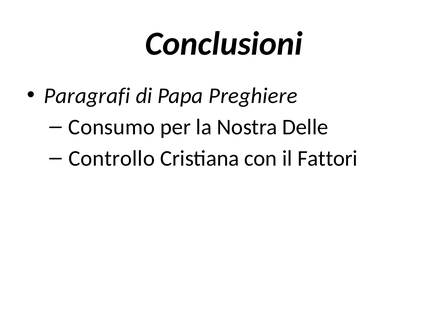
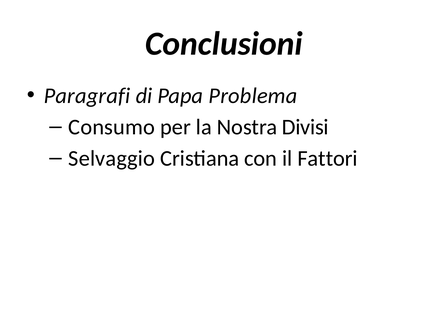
Preghiere: Preghiere -> Problema (253, 96)
Delle: Delle -> Divisi (305, 127)
Controllo: Controllo -> Selvaggio (112, 158)
